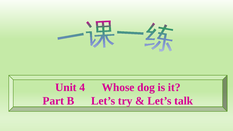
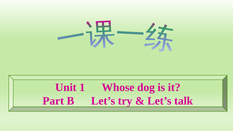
4: 4 -> 1 (82, 87)
